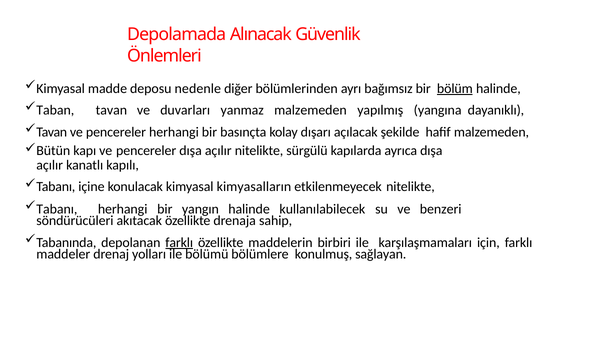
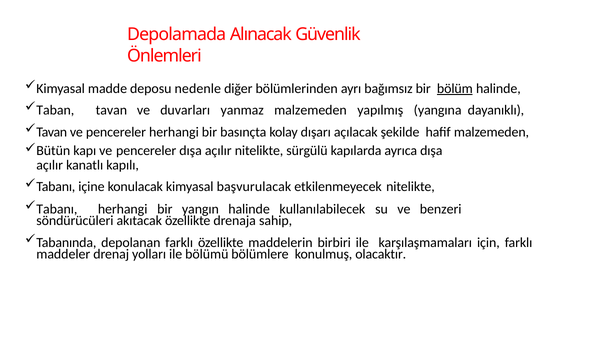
kimyasalların: kimyasalların -> başvurulacak (254, 187)
farklı underline: present -> none (179, 243)
sağlayan: sağlayan -> olacaktır (381, 254)
